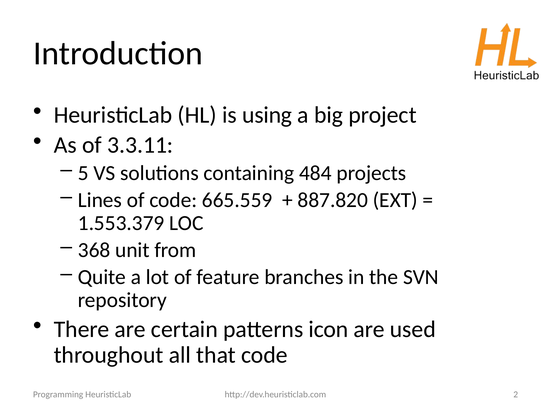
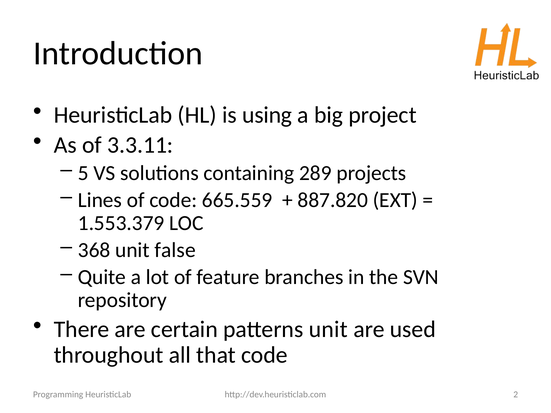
484: 484 -> 289 (315, 173)
from: from -> false (175, 250)
patterns icon: icon -> unit (328, 329)
